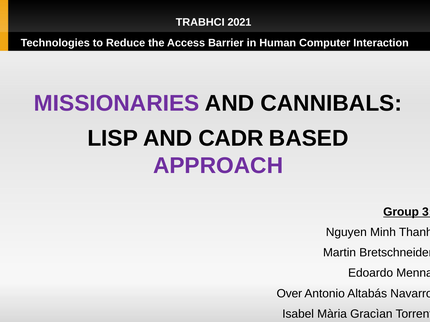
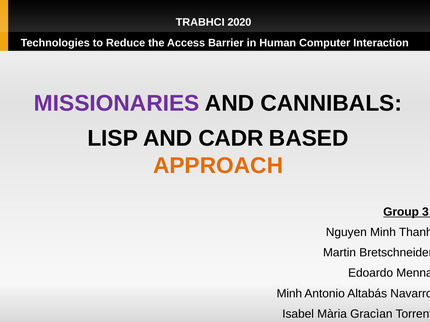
2021: 2021 -> 2020 (239, 22)
APPROACH colour: purple -> orange (218, 166)
Over: Over -> Minh (289, 294)
